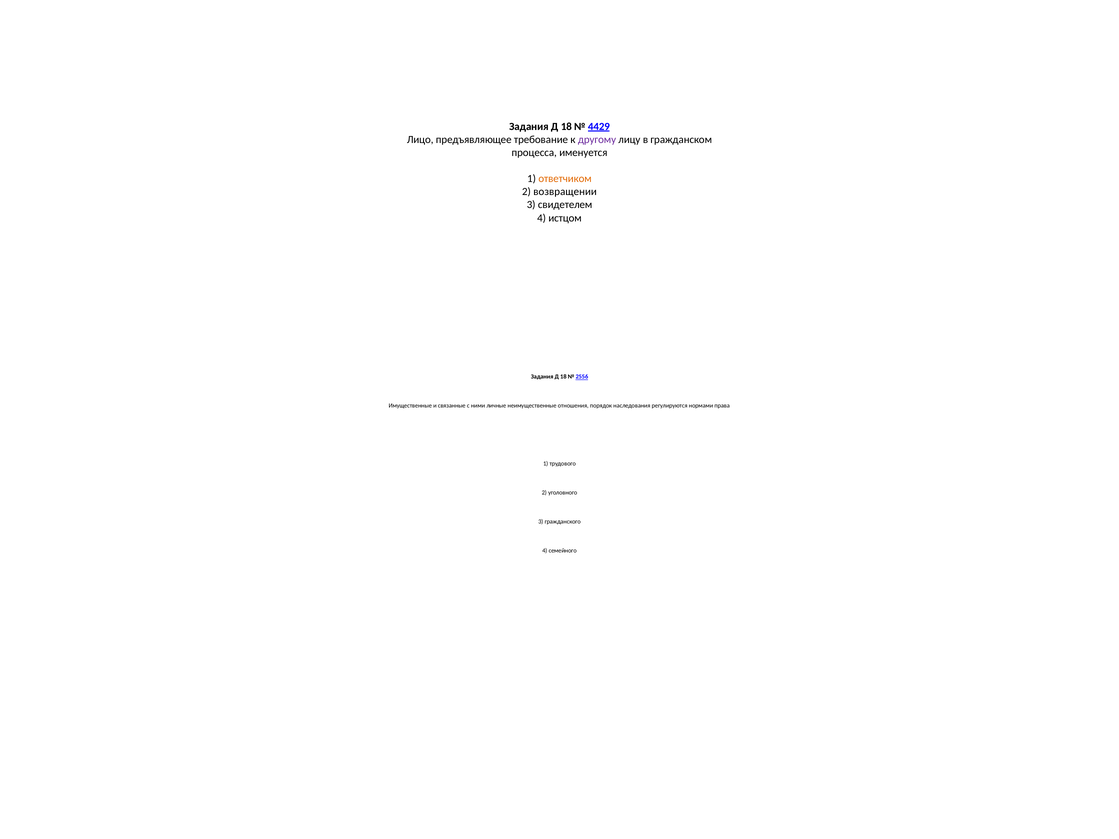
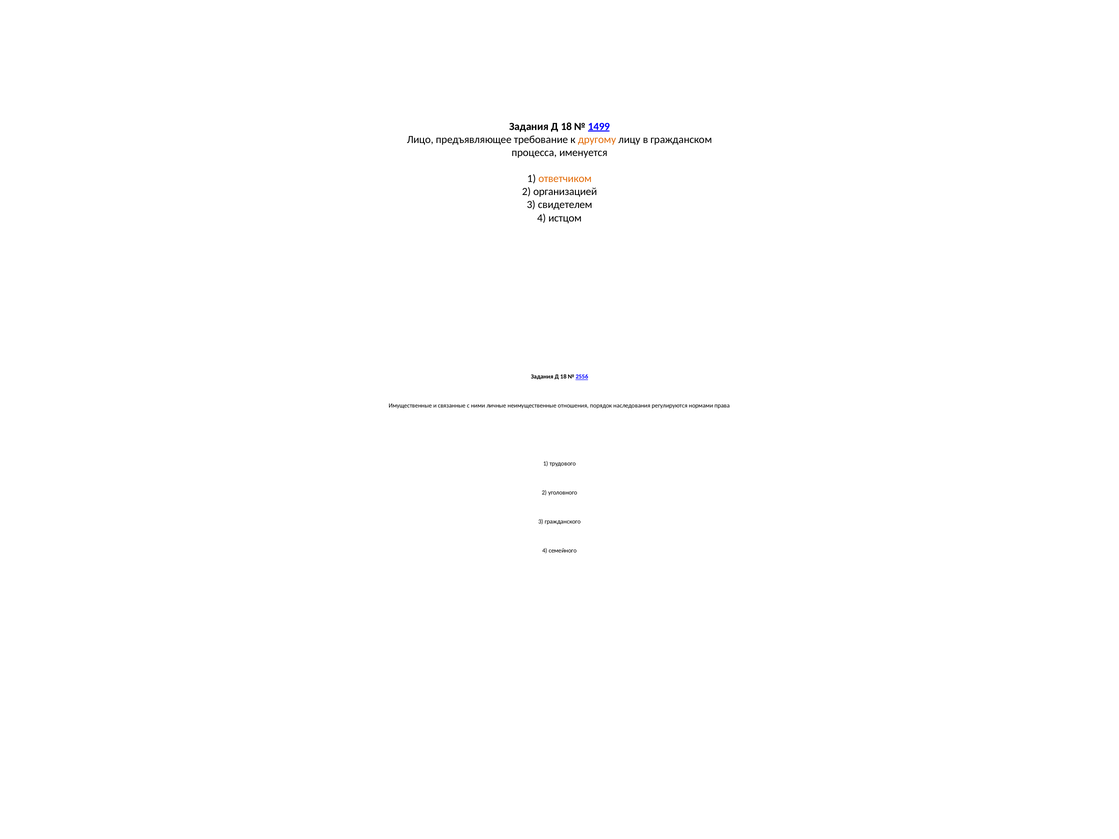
4429: 4429 -> 1499 (599, 127)
другому colour: purple -> orange (597, 140)
возвращении: возвращении -> организацией (565, 192)
